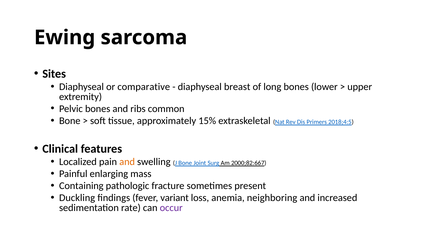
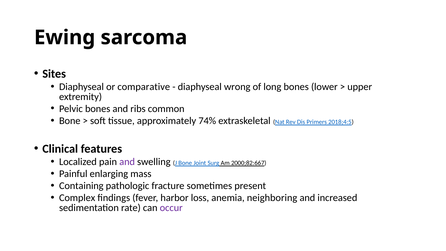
breast: breast -> wrong (237, 87)
15%: 15% -> 74% (207, 121)
and colour: orange -> purple (127, 162)
Duckling: Duckling -> Complex (77, 198)
variant: variant -> harbor (175, 198)
